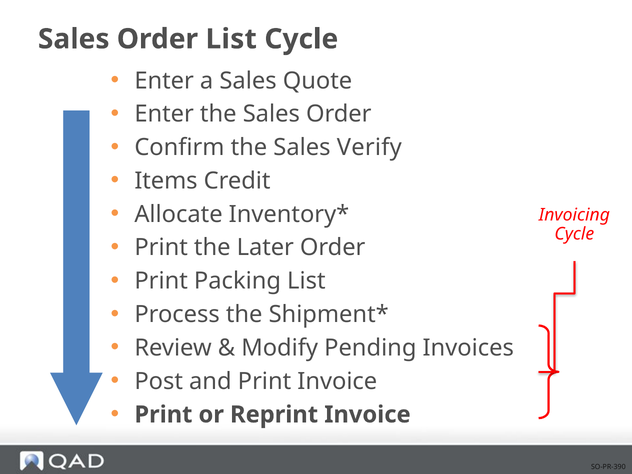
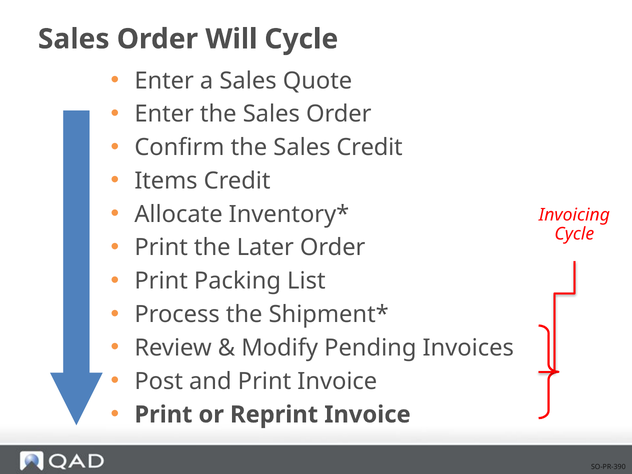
Order List: List -> Will (231, 39)
Sales Verify: Verify -> Credit (370, 147)
